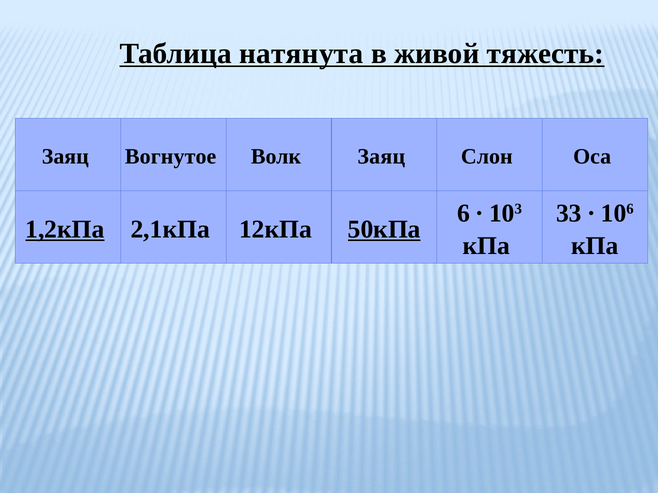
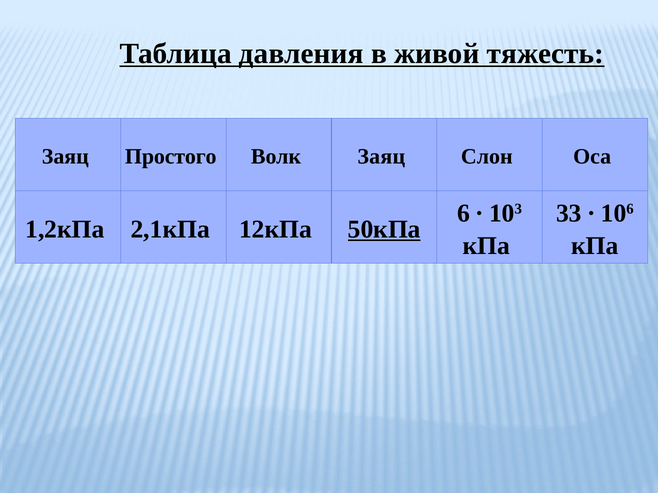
натянута: натянута -> давления (301, 54)
Вогнутое: Вогнутое -> Простого (171, 157)
1,2кПа underline: present -> none (65, 230)
